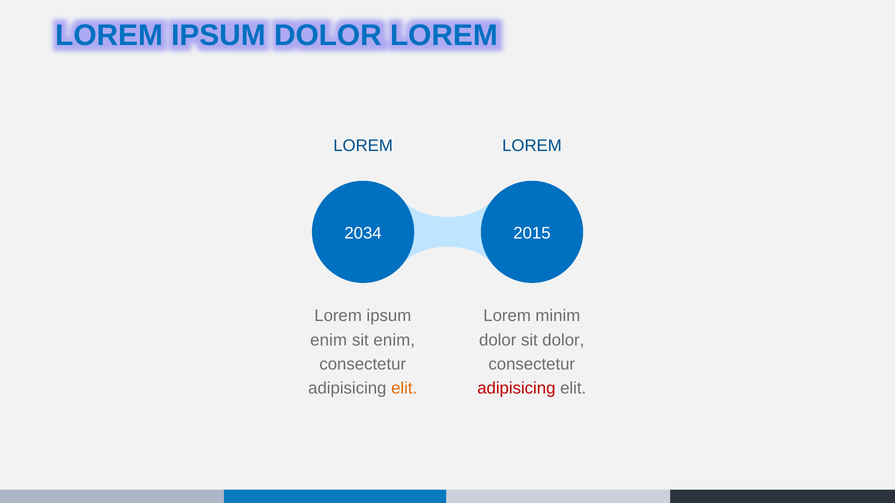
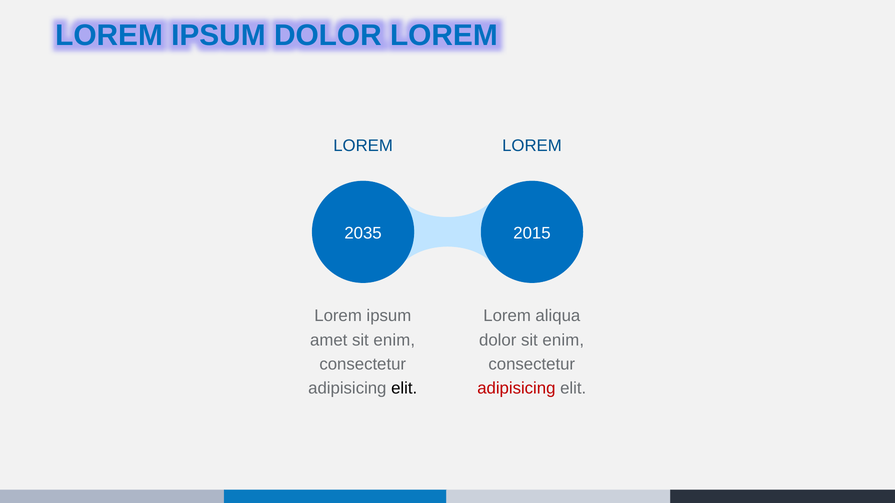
2034: 2034 -> 2035 (363, 233)
minim: minim -> aliqua (558, 316)
enim: enim -> amet (329, 340)
dolor sit dolor: dolor -> enim (563, 340)
elit colour: orange -> black (404, 389)
